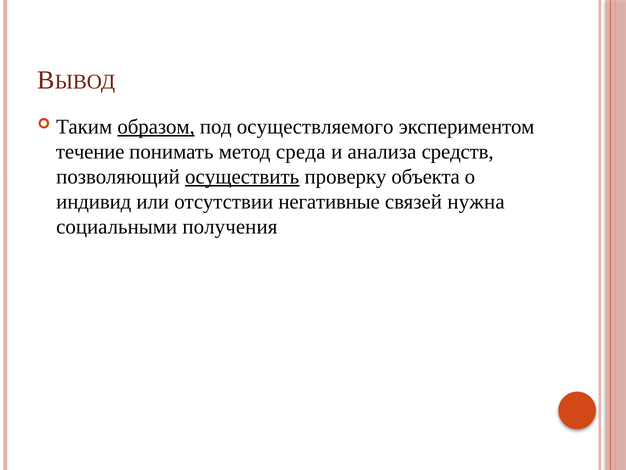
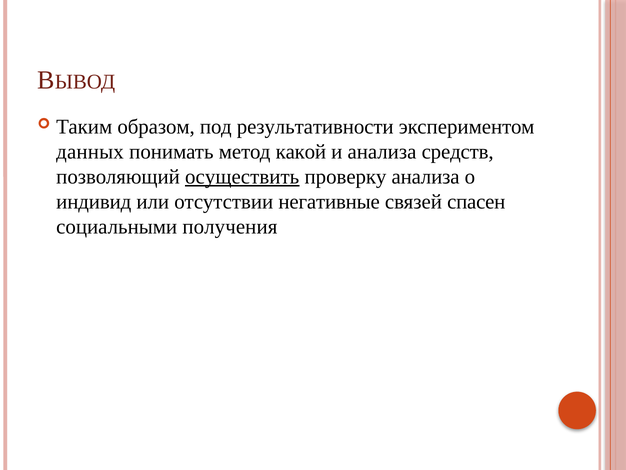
образом underline: present -> none (156, 127)
осуществляемого: осуществляемого -> результативности (315, 127)
течение: течение -> данных (90, 152)
среда: среда -> какой (301, 152)
проверку объекта: объекта -> анализа (426, 177)
нужна: нужна -> спасен (476, 202)
